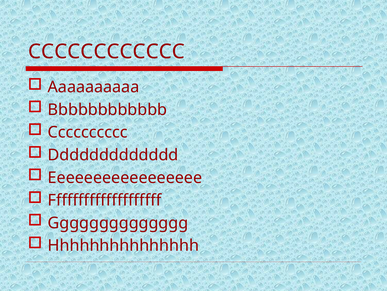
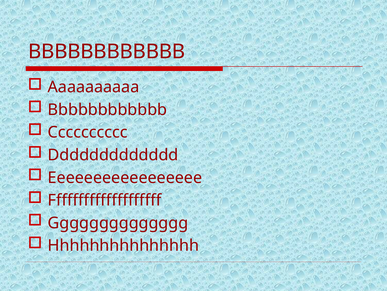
CCCCCCCCCCCC: CCCCCCCCCCCC -> BBBBBBBBBBBB (107, 52)
